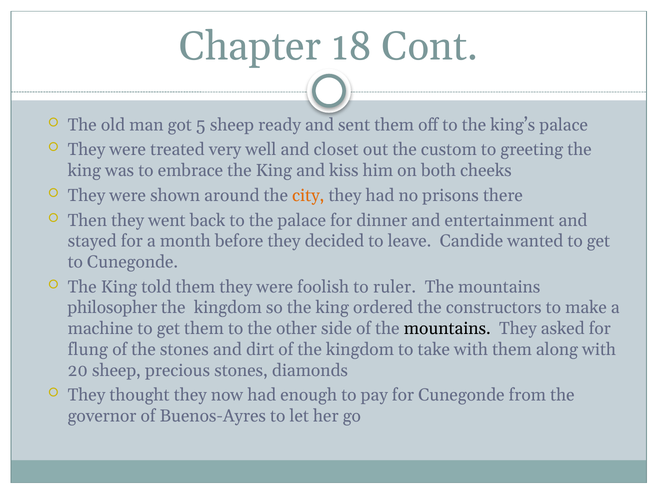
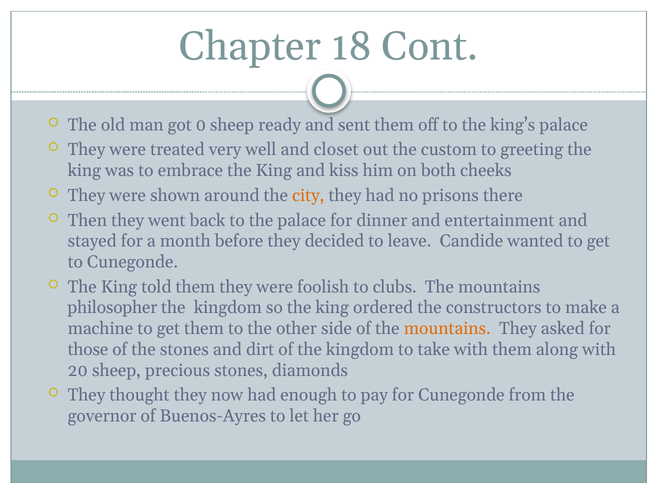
5: 5 -> 0 (201, 125)
ruler: ruler -> clubs (395, 287)
mountains colour: black -> orange (447, 328)
flung: flung -> those (88, 349)
